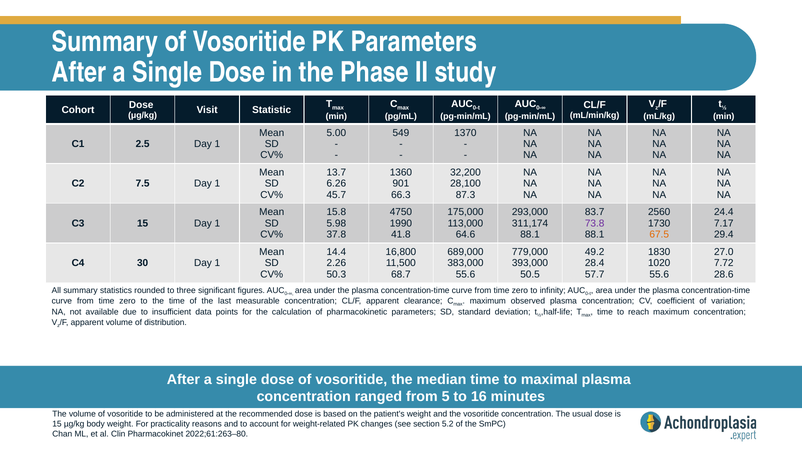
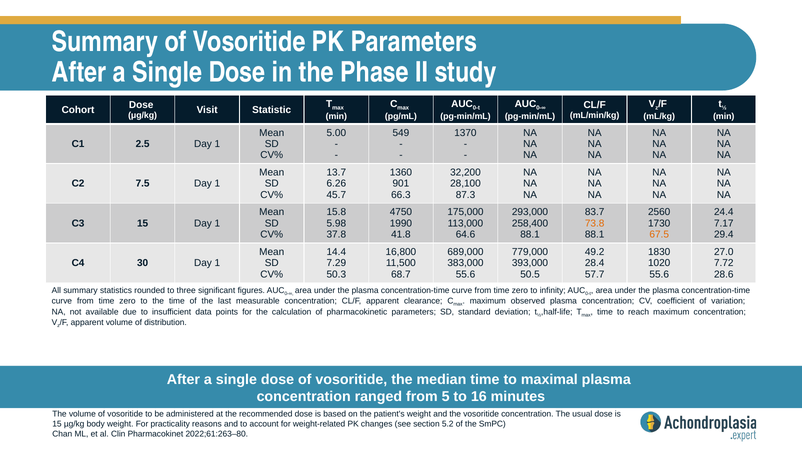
311,174: 311,174 -> 258,400 (530, 223)
73.8 colour: purple -> orange (595, 223)
2.26: 2.26 -> 7.29 (336, 263)
